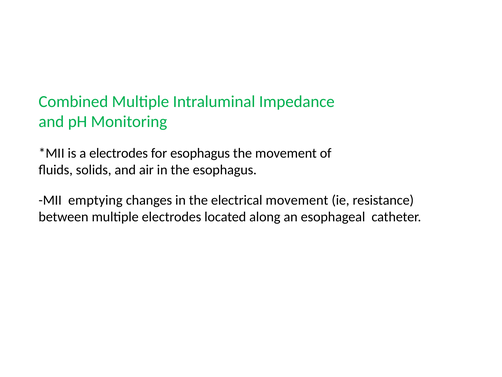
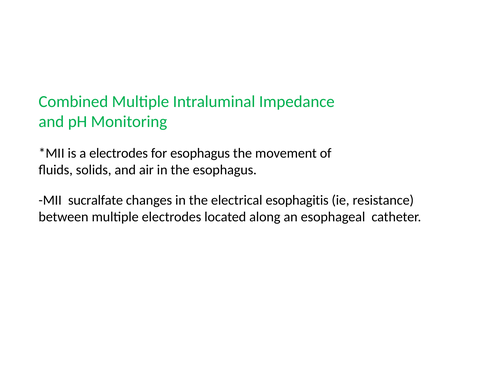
emptying: emptying -> sucralfate (96, 200)
electrical movement: movement -> esophagitis (297, 200)
